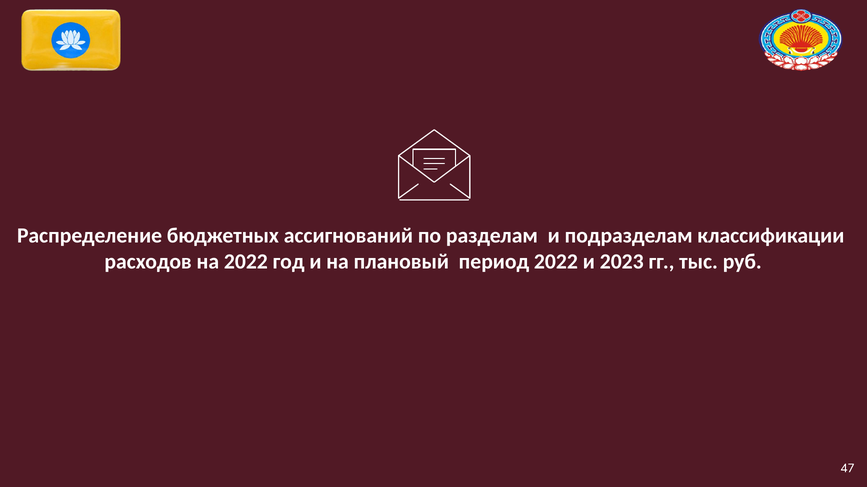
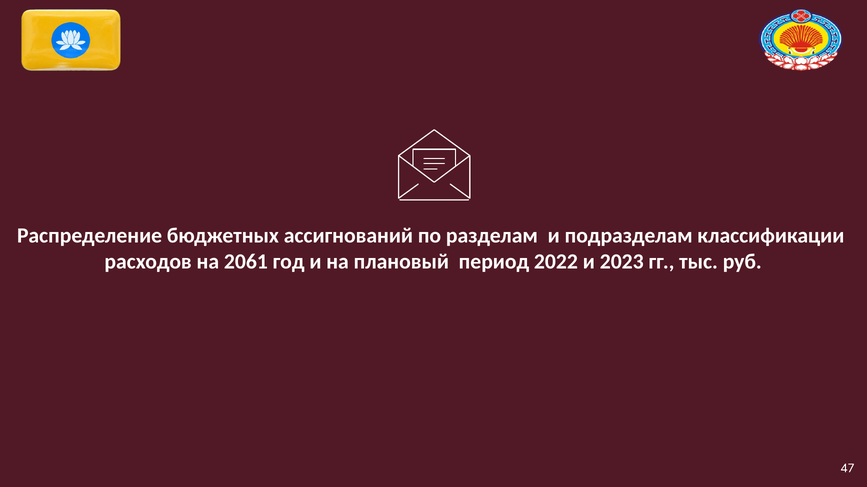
на 2022: 2022 -> 2061 (246, 262)
